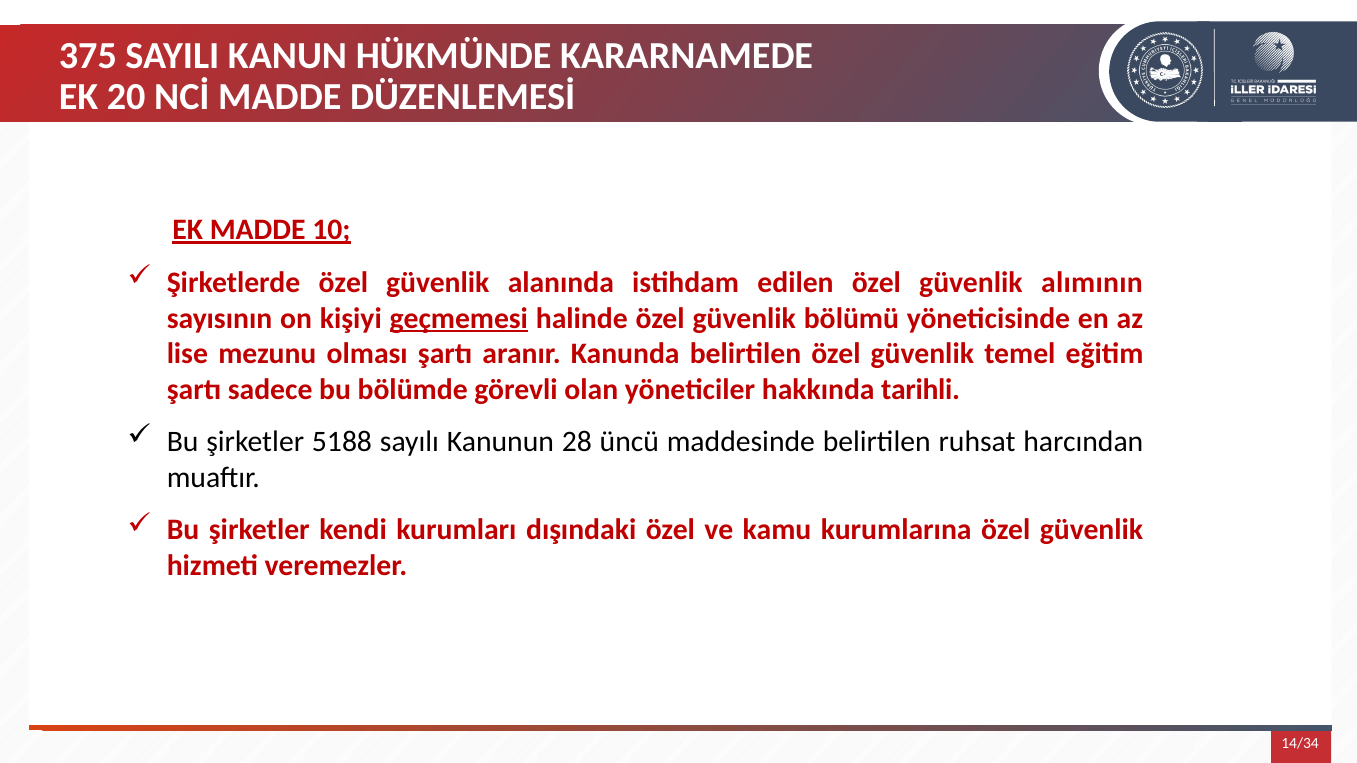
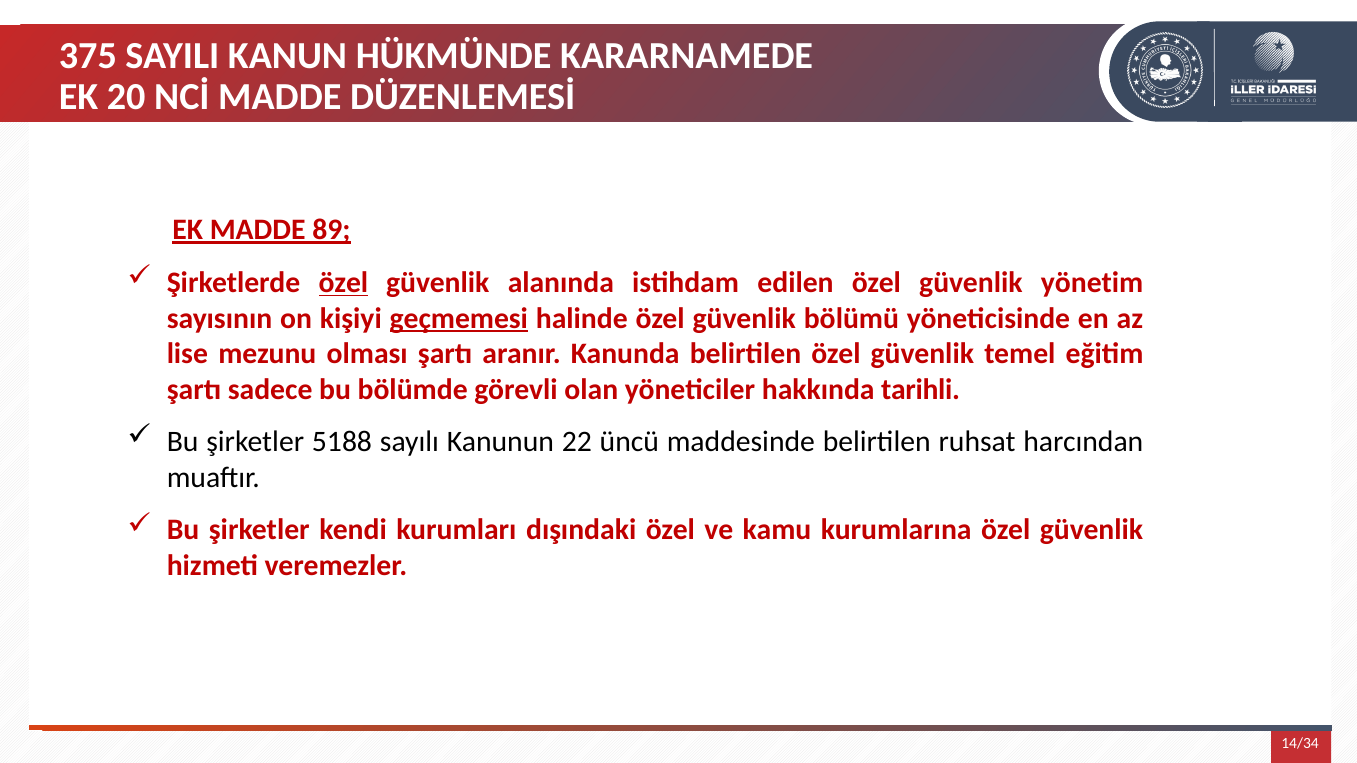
10: 10 -> 89 (331, 230)
özel underline: none -> present (343, 283)
alımının: alımının -> yönetim (1092, 283)
28: 28 -> 22 (577, 442)
